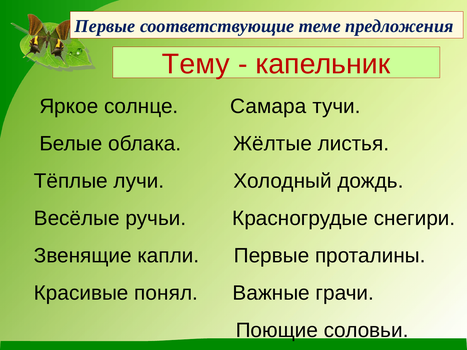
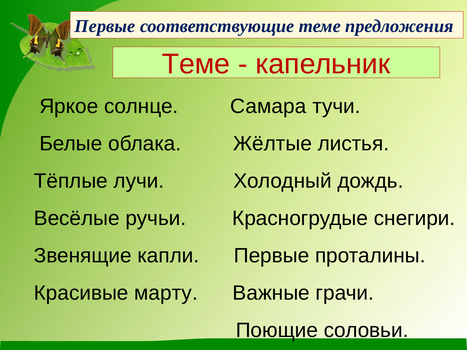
Тему: Тему -> Теме (196, 64)
понял: понял -> марту (166, 293)
